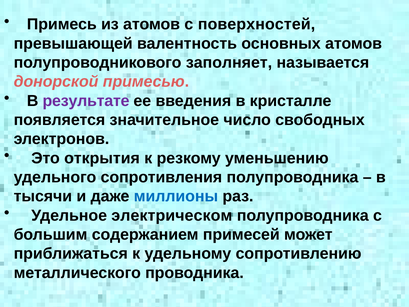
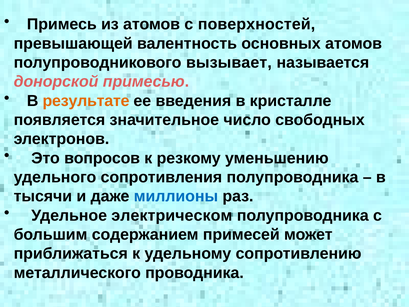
заполняет: заполняет -> вызывает (229, 62)
результате colour: purple -> orange (86, 101)
открытия: открытия -> вопросов (102, 158)
